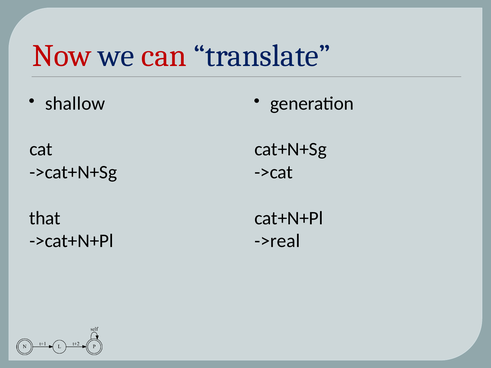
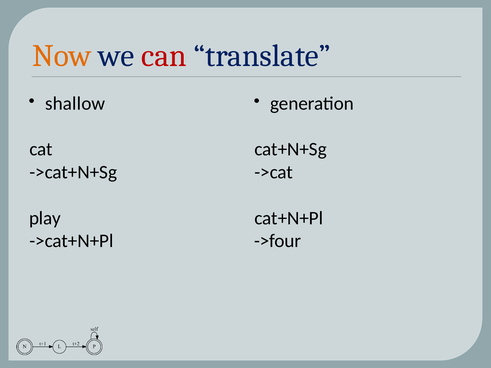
Now colour: red -> orange (62, 56)
that: that -> play (45, 218)
->real: ->real -> ->four (278, 241)
